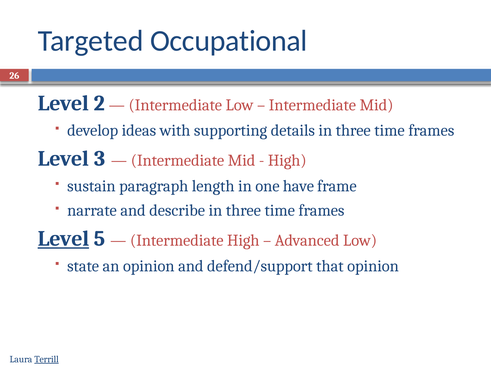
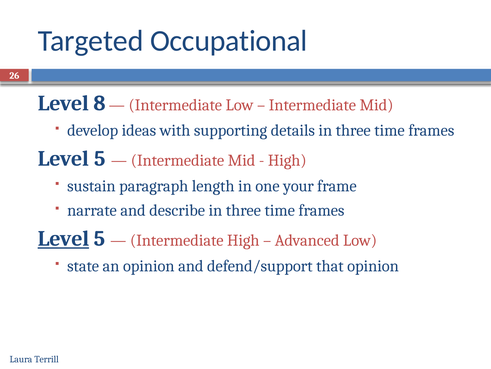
2: 2 -> 8 (99, 103)
3: 3 -> 5 (100, 158)
have: have -> your (298, 186)
Terrill underline: present -> none (47, 359)
